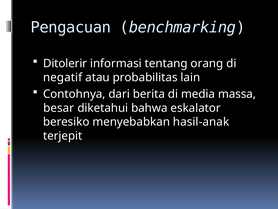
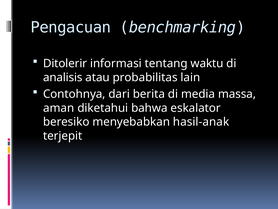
orang: orang -> waktu (207, 63)
negatif: negatif -> analisis (63, 77)
besar: besar -> aman (59, 108)
